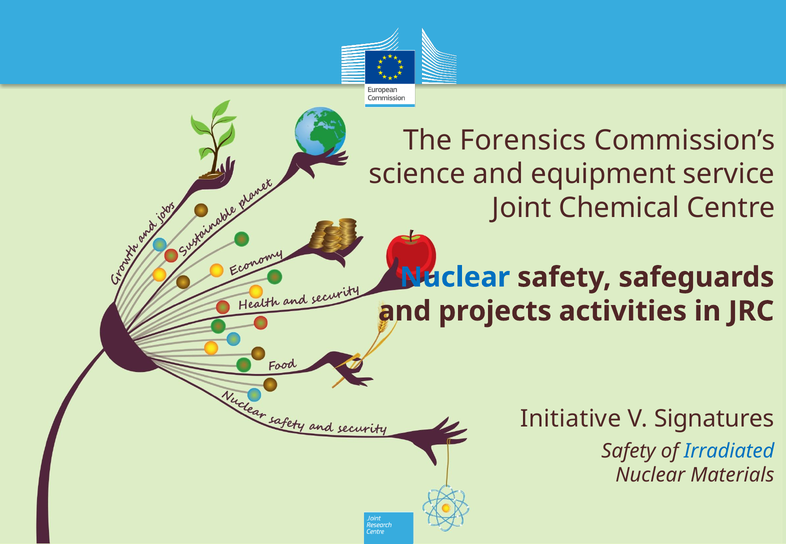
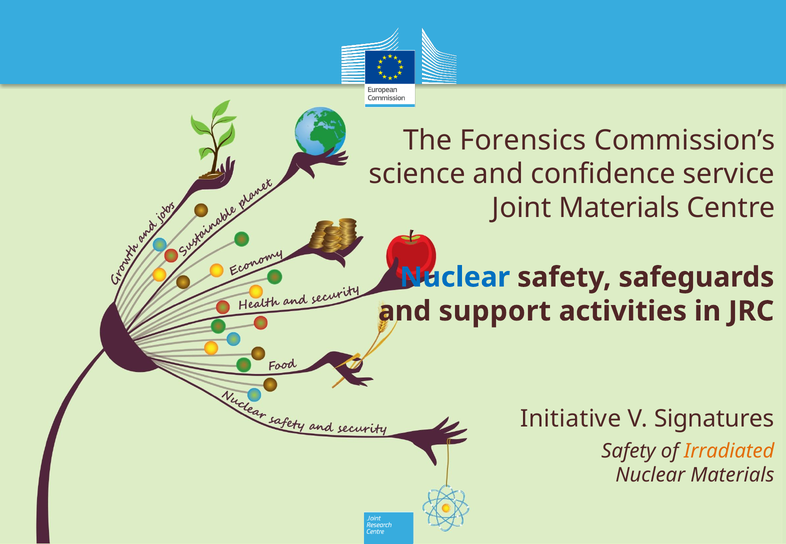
equipment: equipment -> confidence (603, 174)
Joint Chemical: Chemical -> Materials (619, 208)
projects: projects -> support (495, 311)
Irradiated colour: blue -> orange (729, 451)
